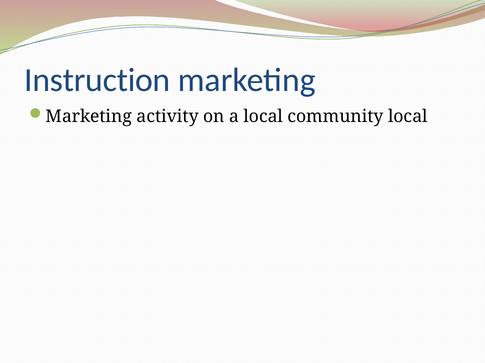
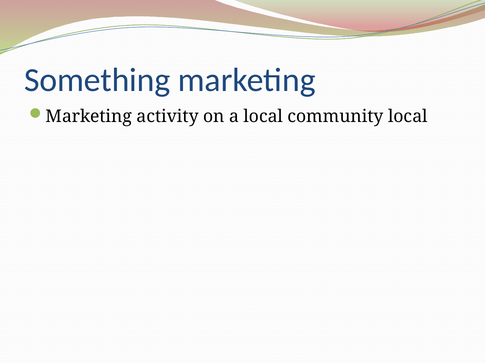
Instruction: Instruction -> Something (97, 80)
